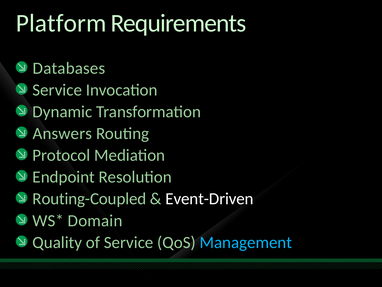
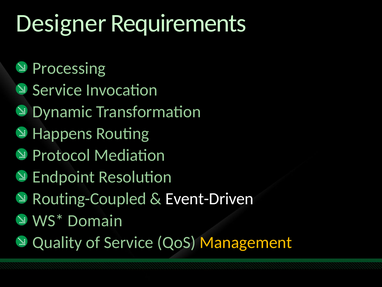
Platform: Platform -> Designer (61, 23)
Databases: Databases -> Processing (69, 68)
Answers: Answers -> Happens (62, 133)
Management colour: light blue -> yellow (246, 242)
